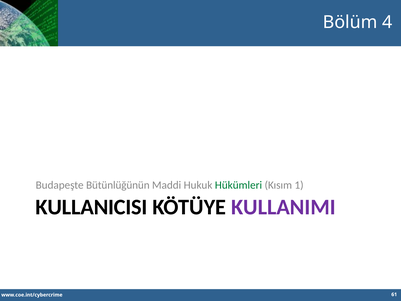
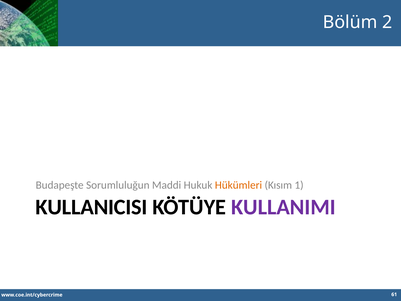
4: 4 -> 2 (387, 22)
Bütünlüğünün: Bütünlüğünün -> Sorumluluğun (118, 185)
Hükümleri colour: green -> orange (239, 185)
